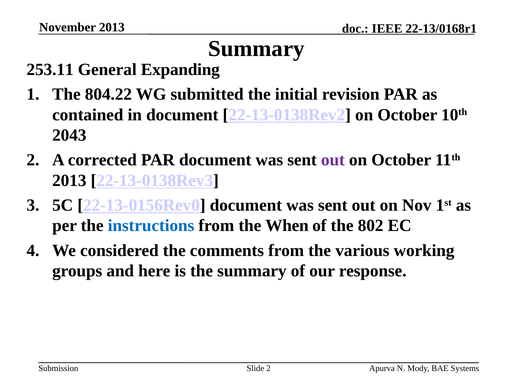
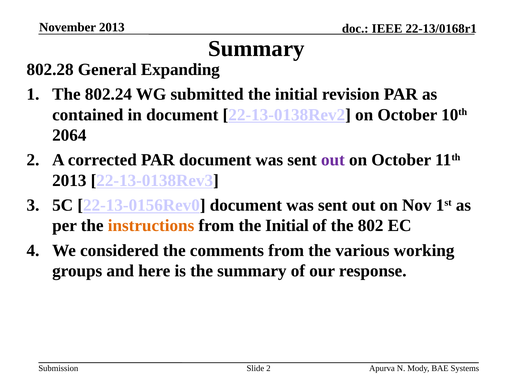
253.11: 253.11 -> 802.28 (50, 70)
804.22: 804.22 -> 802.24 (108, 94)
2043: 2043 -> 2064 (69, 135)
instructions colour: blue -> orange (151, 226)
from the When: When -> Initial (287, 226)
